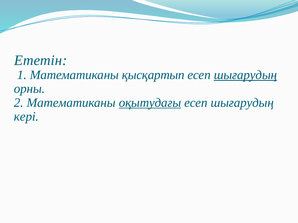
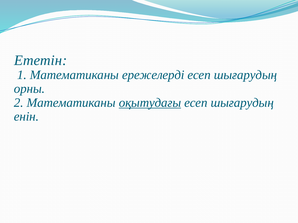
қысқартып: қысқартып -> ережелерді (153, 75)
шығарудың underline: present -> none (245, 75)
кері: кері -> енін (26, 117)
